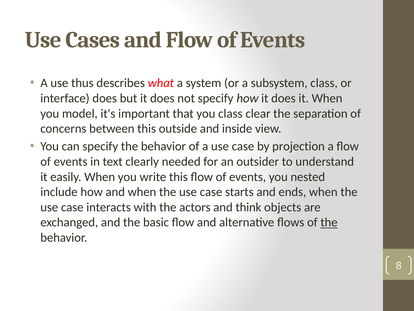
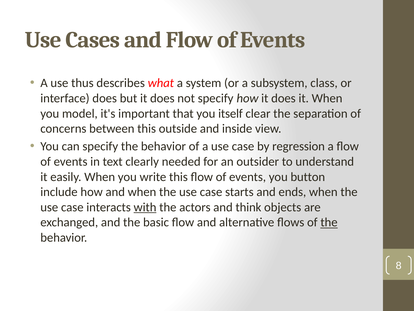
you class: class -> itself (230, 113)
projection: projection -> regression (299, 146)
nested: nested -> button (308, 177)
with underline: none -> present (145, 207)
